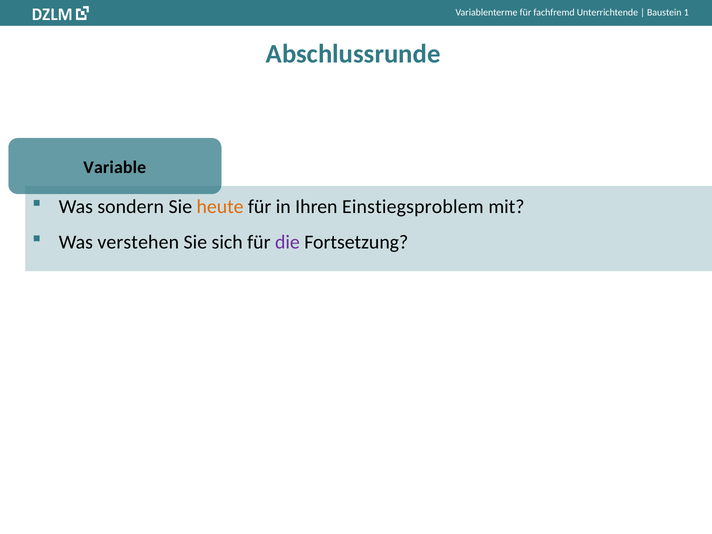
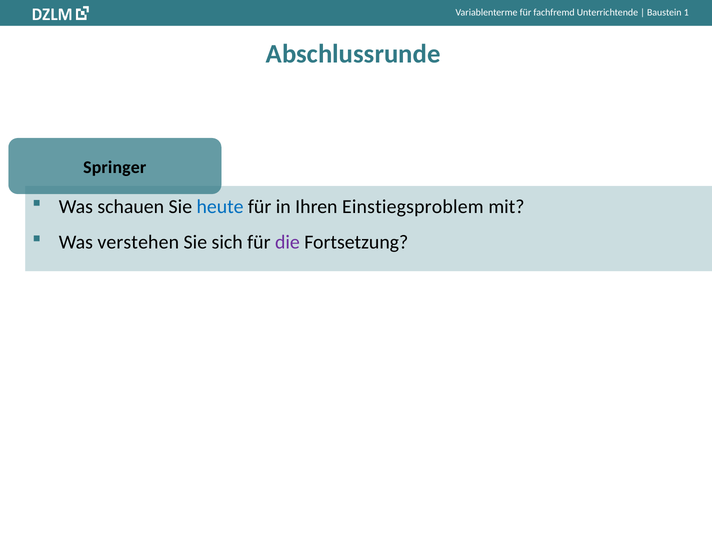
Variable: Variable -> Springer (115, 167)
sondern: sondern -> schauen (131, 207)
heute colour: orange -> blue (220, 207)
